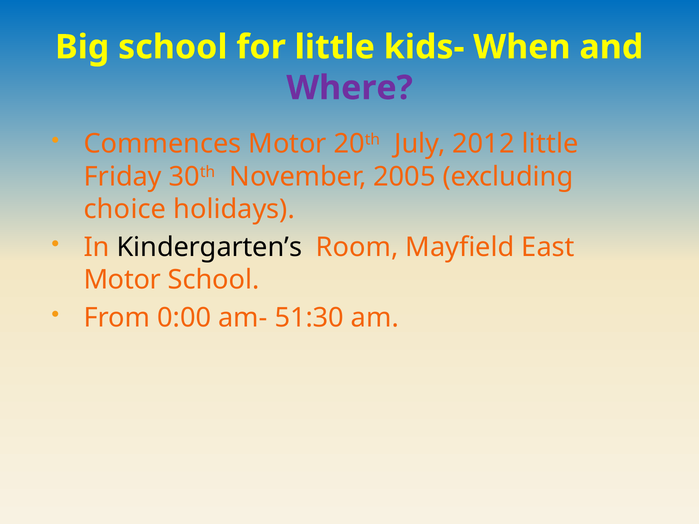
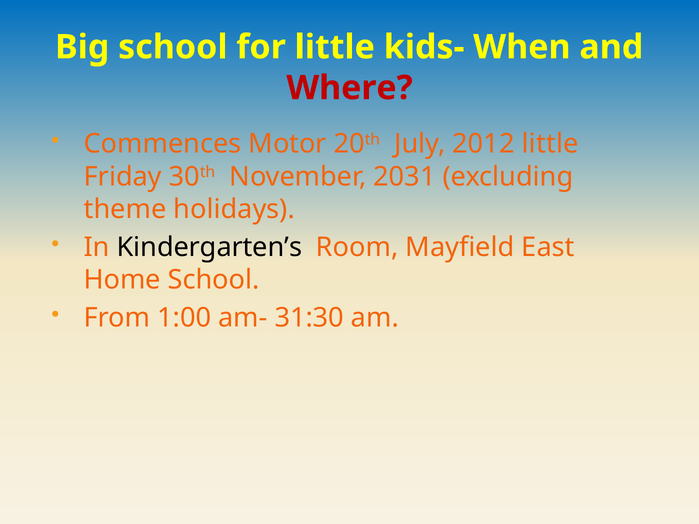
Where colour: purple -> red (350, 88)
2005: 2005 -> 2031 (404, 177)
choice: choice -> theme (125, 209)
Motor: Motor -> Home (122, 280)
0:00: 0:00 -> 1:00 (184, 318)
51:30: 51:30 -> 31:30 (309, 318)
